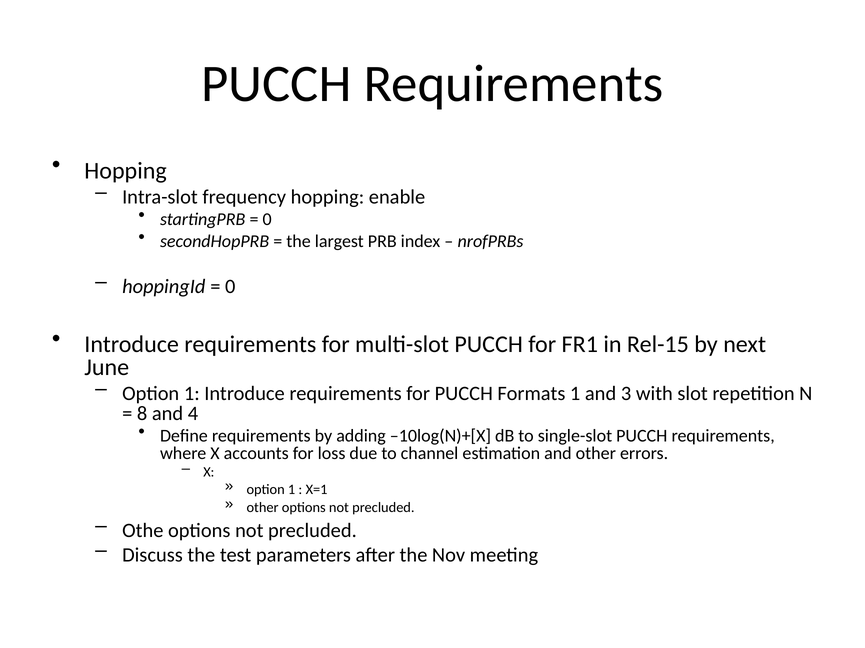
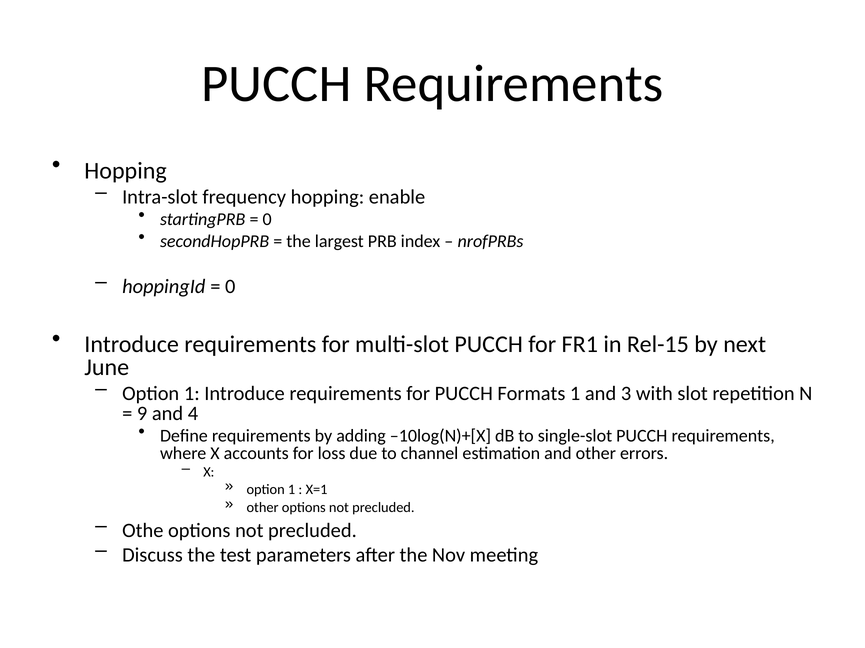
8: 8 -> 9 (142, 414)
